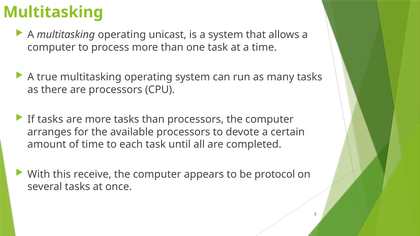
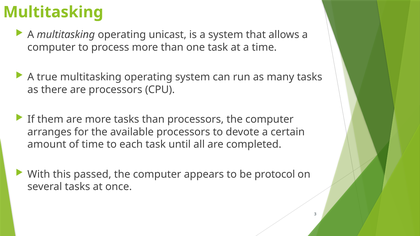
If tasks: tasks -> them (50, 119)
receive: receive -> passed (92, 174)
